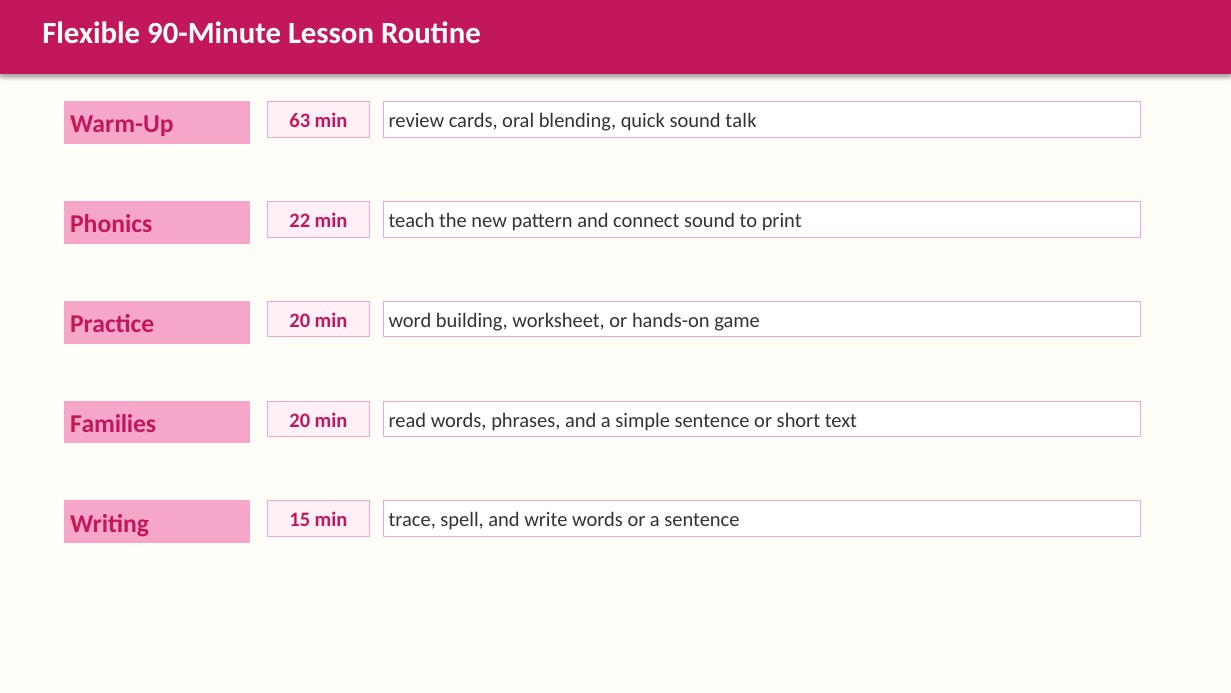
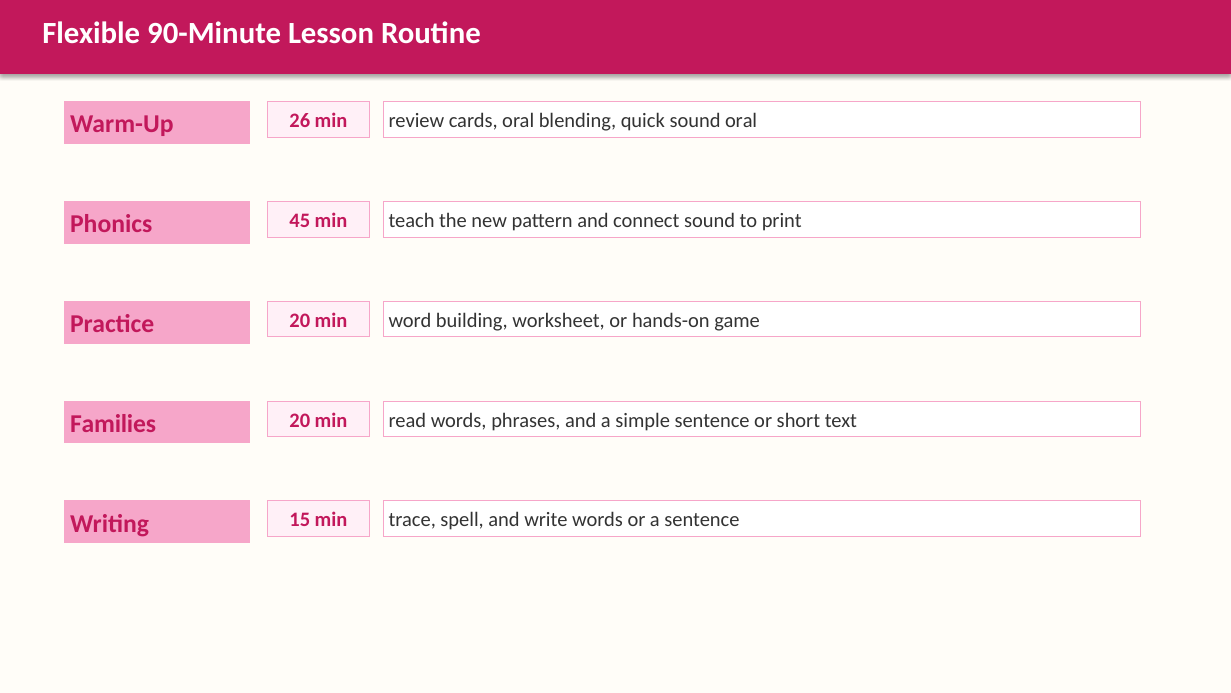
63: 63 -> 26 (300, 121)
sound talk: talk -> oral (741, 121)
22: 22 -> 45 (300, 221)
